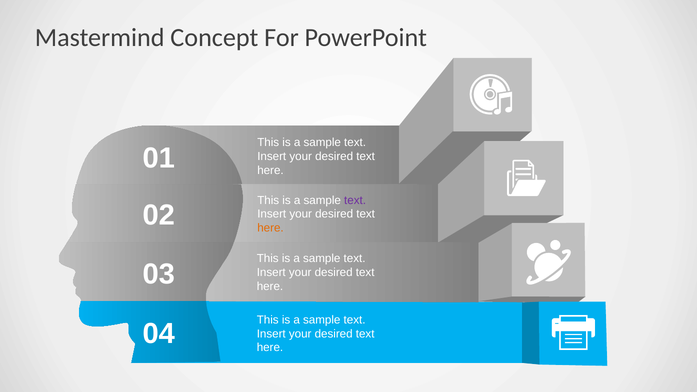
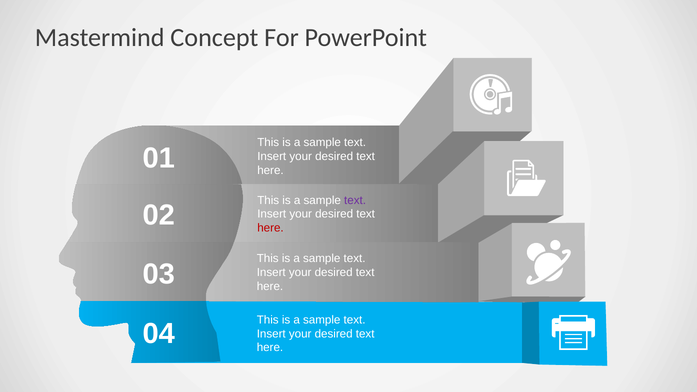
here colour: orange -> red (270, 228)
